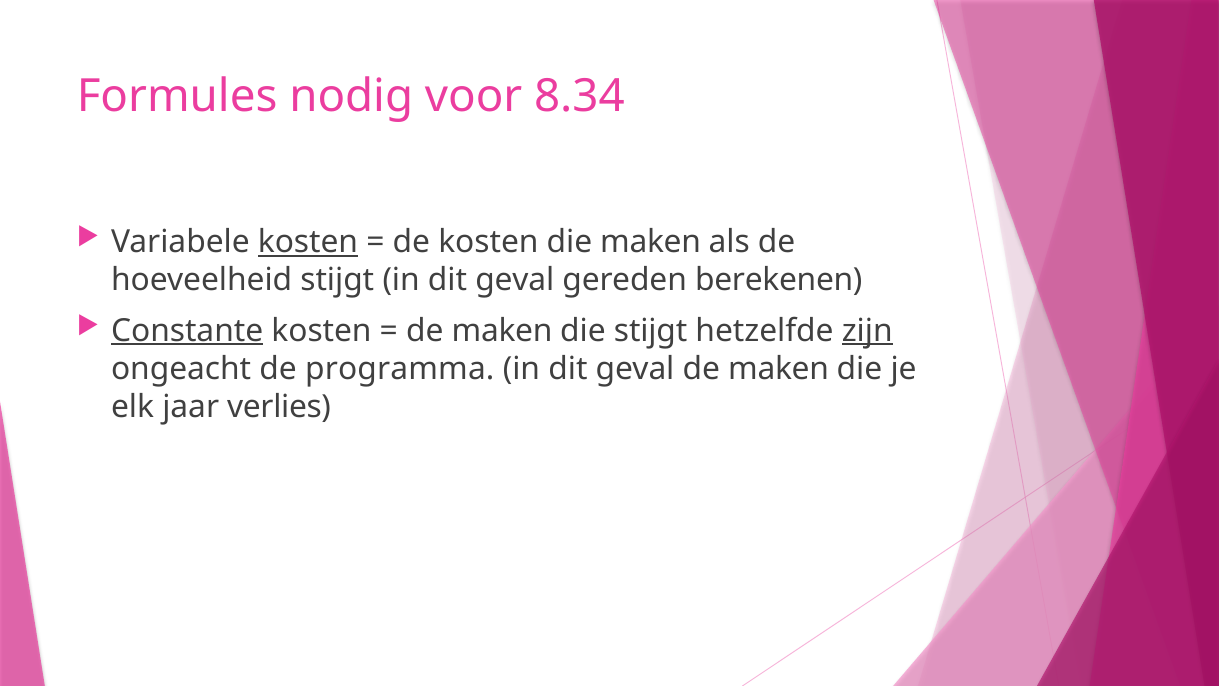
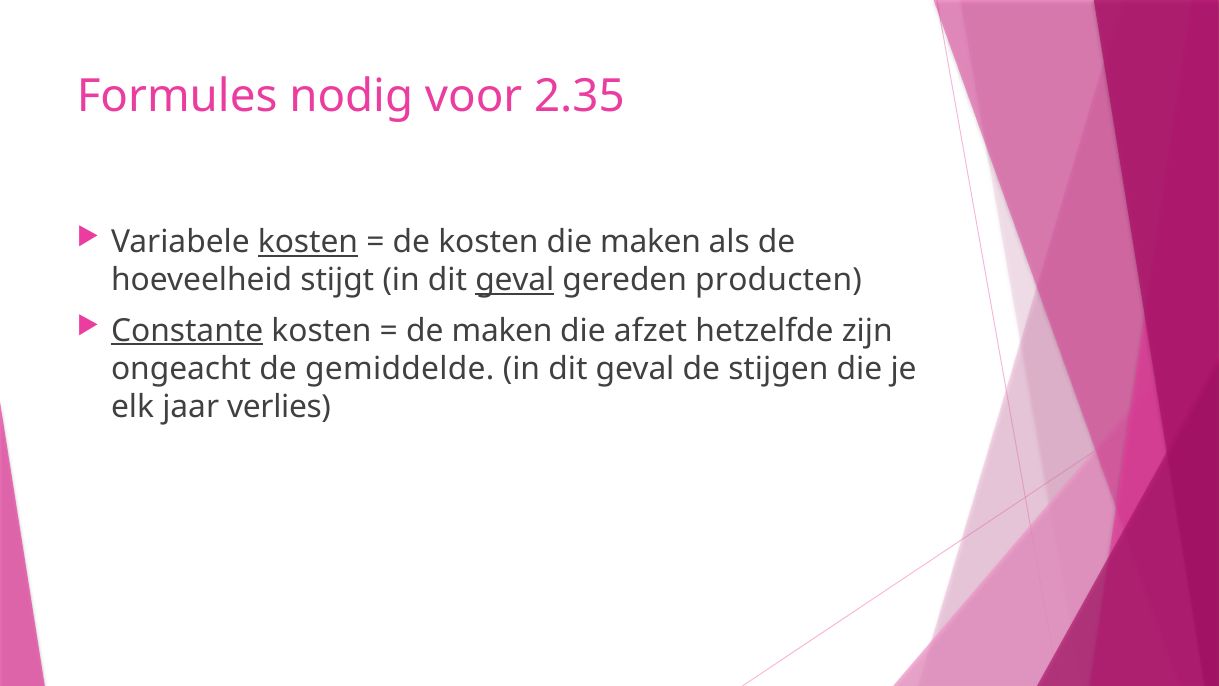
8.34: 8.34 -> 2.35 (579, 96)
geval underline: none -> present (515, 280)
berekenen: berekenen -> producten (779, 280)
die stijgt: stijgt -> afzet (651, 331)
zijn underline: present -> none (867, 331)
programma: programma -> gemiddelde (400, 369)
geval de maken: maken -> stijgen (778, 369)
